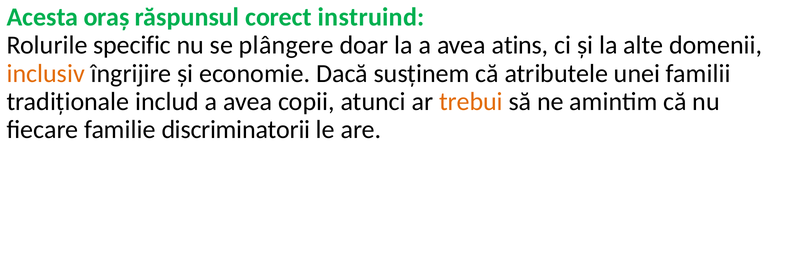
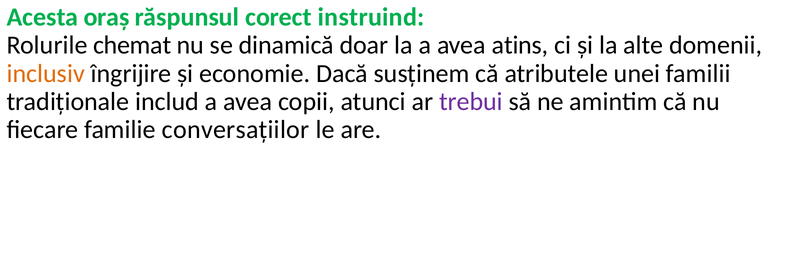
specific: specific -> chemat (132, 45)
plângere: plângere -> dinamică (286, 45)
trebui colour: orange -> purple (471, 102)
discriminatorii: discriminatorii -> conversațiilor (236, 130)
